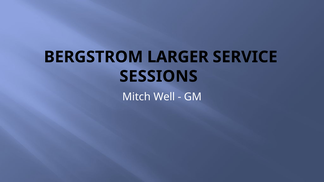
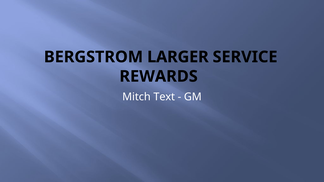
SESSIONS: SESSIONS -> REWARDS (159, 76)
Well: Well -> Text (164, 97)
